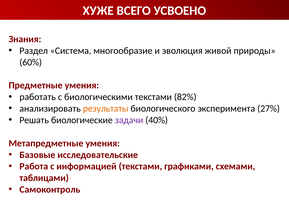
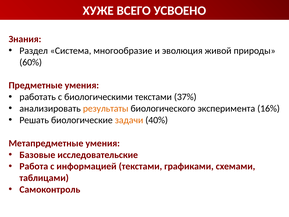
82%: 82% -> 37% (185, 97)
27%: 27% -> 16% (269, 108)
задачи colour: purple -> orange (129, 120)
